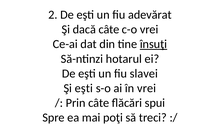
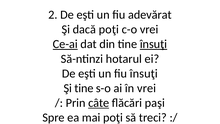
dacă câte: câte -> poţi (109, 29)
Ce-ai underline: none -> present (65, 44)
fiu slavei: slavei -> însuţi (144, 73)
Şi eşti: eşti -> tine (84, 88)
câte underline: none -> present (99, 103)
spui: spui -> paşi (155, 103)
